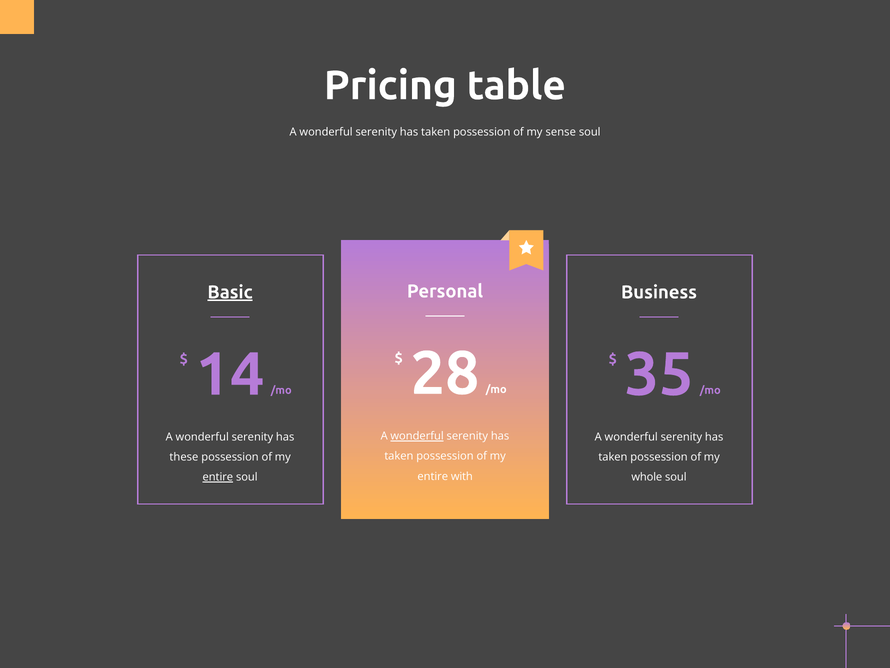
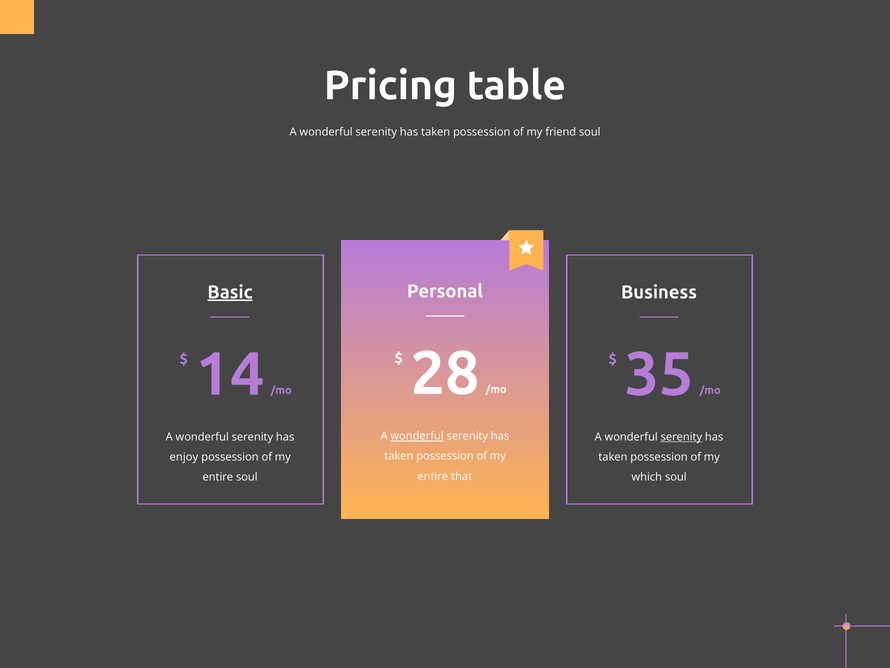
sense: sense -> friend (561, 132)
serenity underline: none -> present (681, 437)
these: these -> enjoy (184, 457)
with: with -> that (462, 476)
entire underline: present -> none (218, 477)
whole: whole -> which (647, 477)
